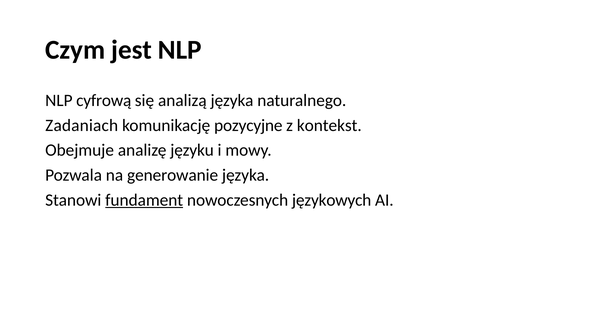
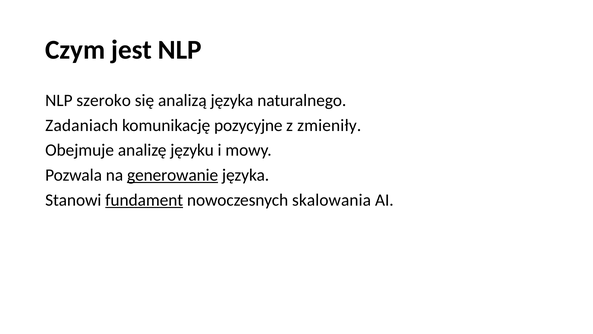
cyfrową: cyfrową -> szeroko (104, 100)
kontekst: kontekst -> zmieniły (329, 125)
generowanie underline: none -> present (173, 175)
językowych: językowych -> skalowania (332, 200)
